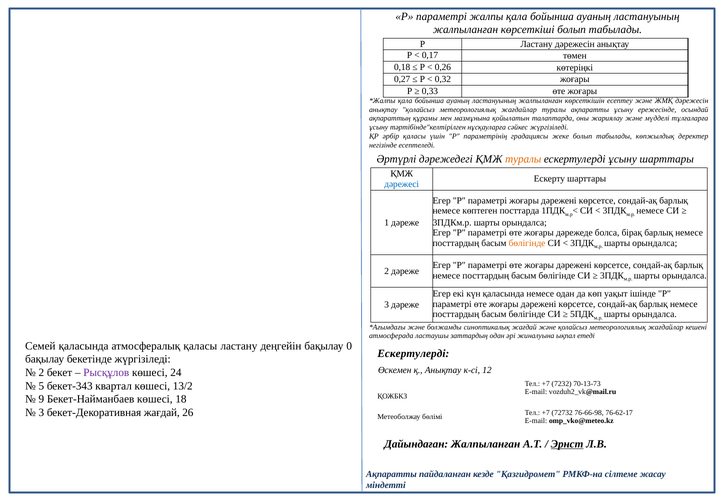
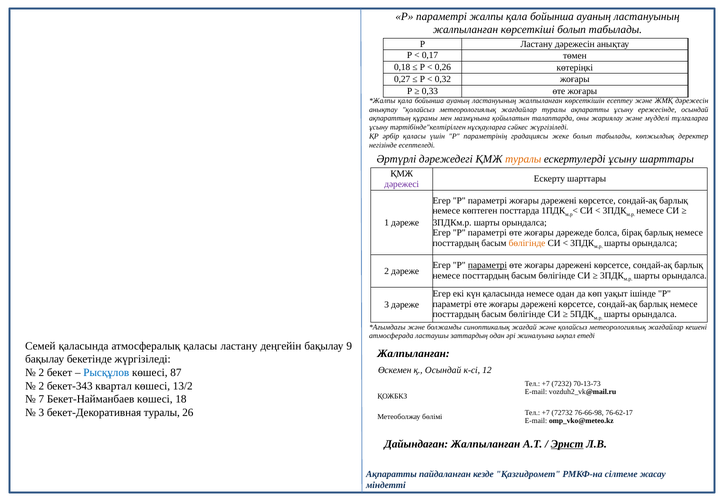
дәрежесі colour: blue -> purple (402, 184)
параметрі underline: none -> present (488, 265)
0: 0 -> 9 (349, 346)
Ескертулерді: Ескертулерді -> Жалпыланған (413, 354)
қ Анықтау: Анықтау -> Осындай (443, 370)
Рысқұлов colour: purple -> blue (106, 373)
24: 24 -> 87 (176, 373)
5: 5 -> 2 (41, 386)
9: 9 -> 7 (41, 399)
бекет-Декоративная жағдай: жағдай -> туралы (162, 413)
